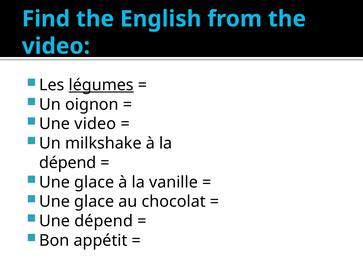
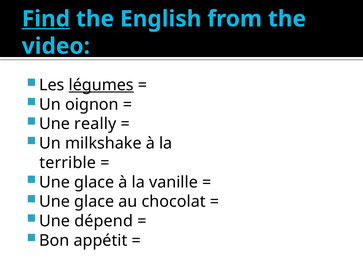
Find underline: none -> present (46, 19)
Une video: video -> really (95, 124)
dépend: dépend -> terrible (68, 162)
